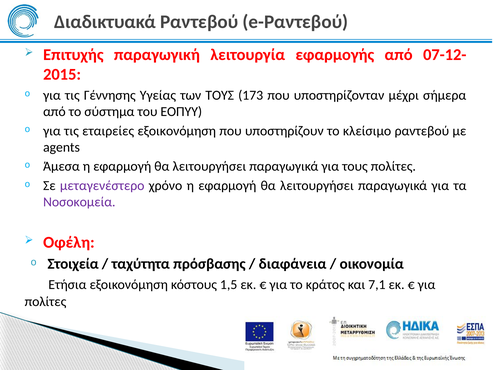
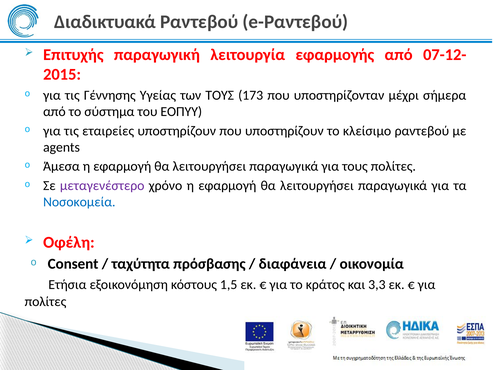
εταιρείες εξοικονόμηση: εξοικονόμηση -> υποστηρίζουν (177, 131)
Νοσοκομεία colour: purple -> blue (79, 202)
Στοιχεία: Στοιχεία -> Consent (73, 264)
7,1: 7,1 -> 3,3 (377, 285)
